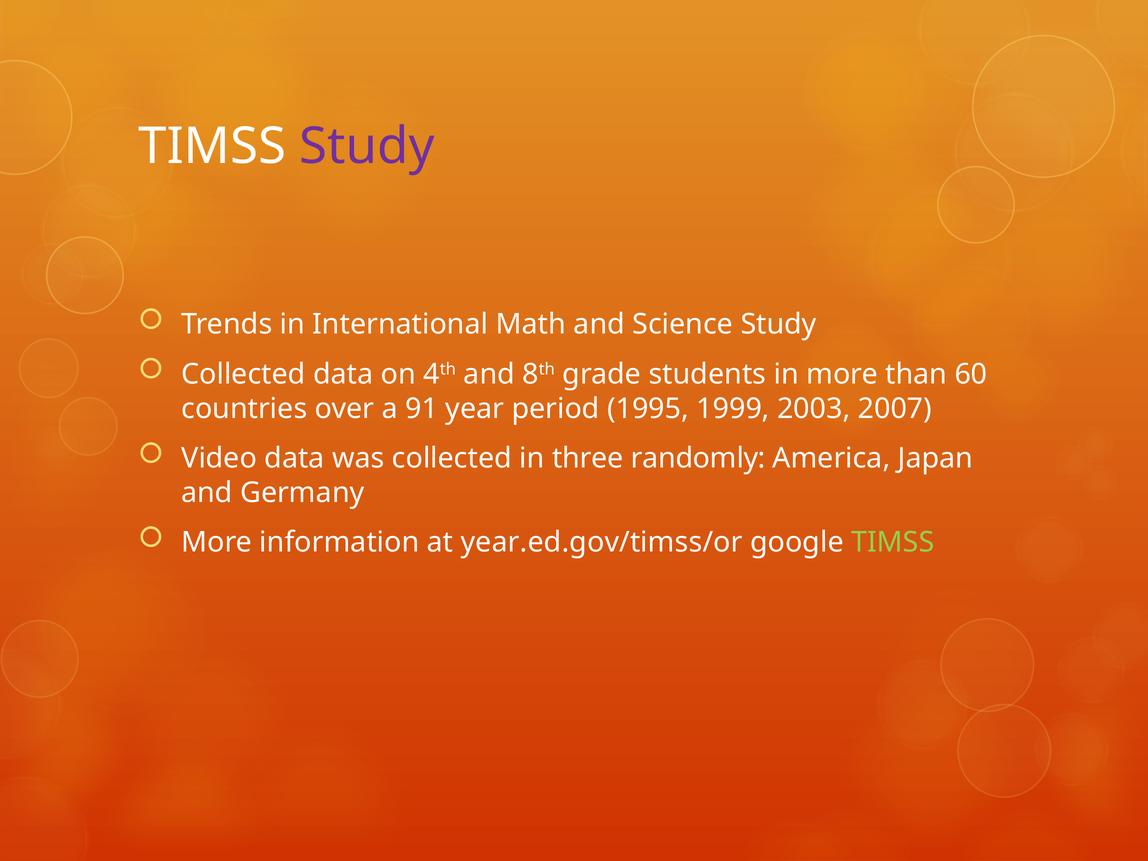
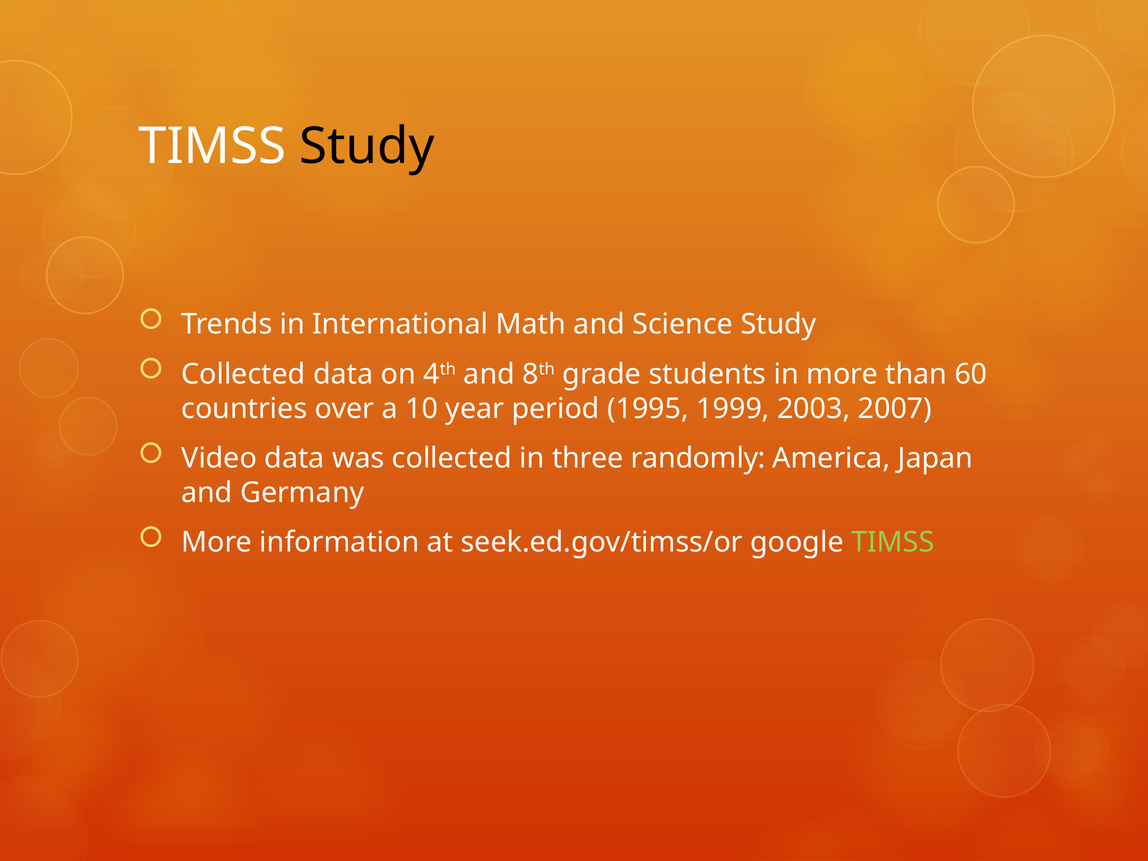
Study colour: purple -> black (367, 146)
91: 91 -> 10 (422, 409)
year.ed.gov/timss/or: year.ed.gov/timss/or -> seek.ed.gov/timss/or (602, 543)
